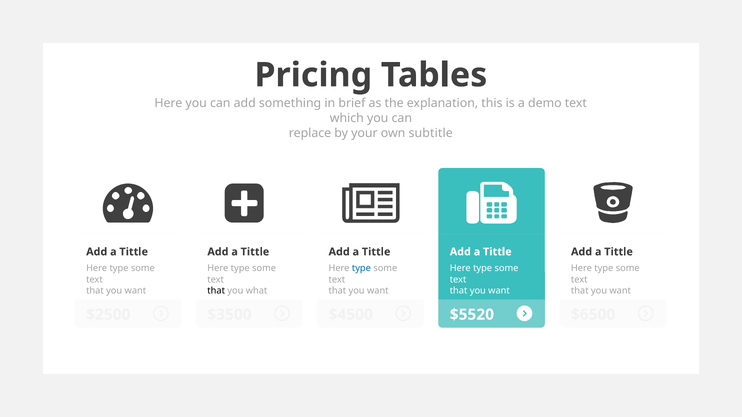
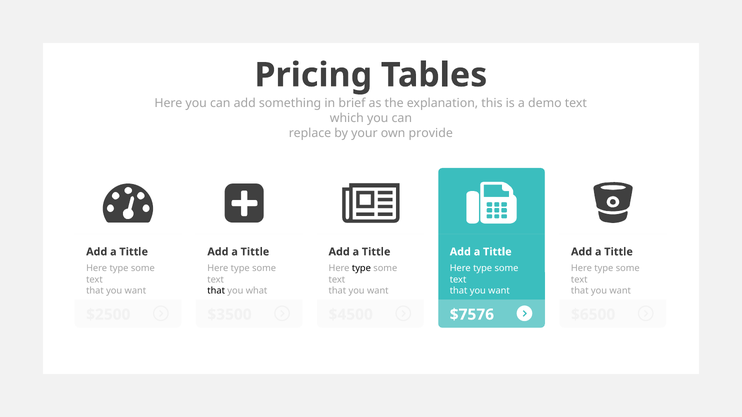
subtitle: subtitle -> provide (431, 133)
type colour: blue -> black (361, 269)
$5520: $5520 -> $7576 (472, 315)
